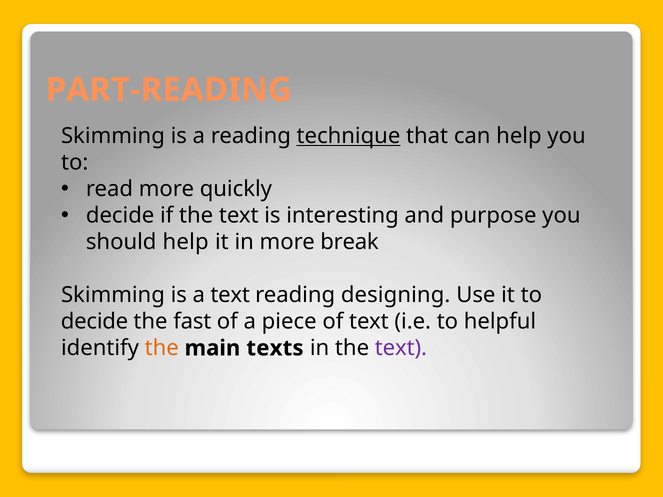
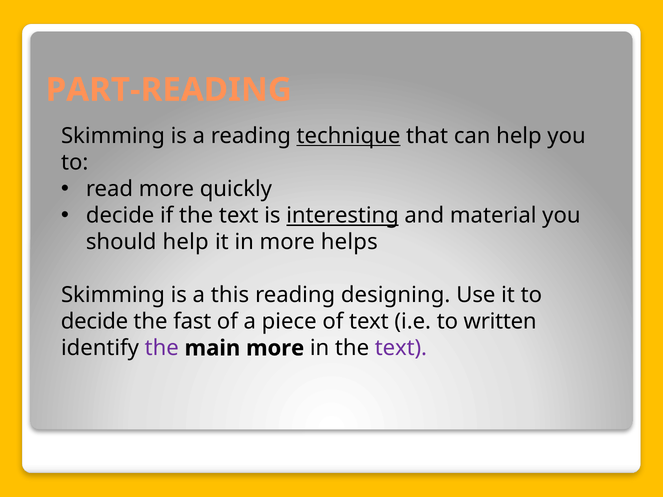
interesting underline: none -> present (343, 216)
purpose: purpose -> material (493, 216)
break: break -> helps (349, 242)
a text: text -> this (230, 295)
helpful: helpful -> written (500, 322)
the colour: orange -> purple (162, 348)
main texts: texts -> more (275, 348)
